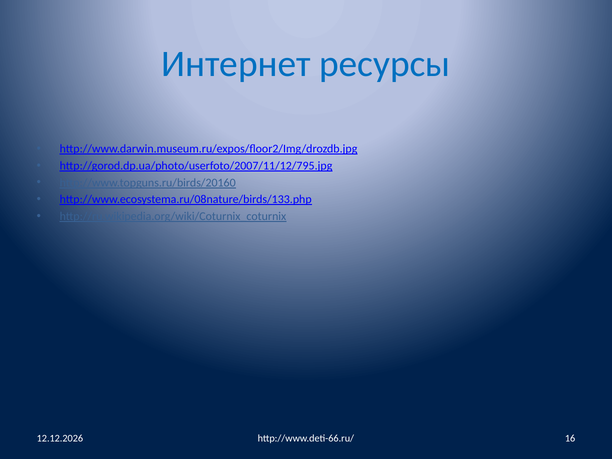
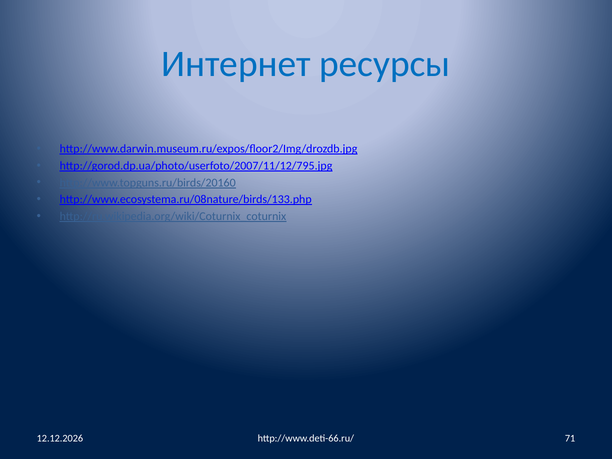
16: 16 -> 71 (570, 438)
